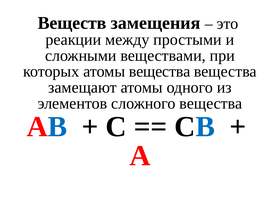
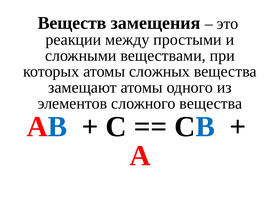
атомы вещества: вещества -> сложных (160, 72)
